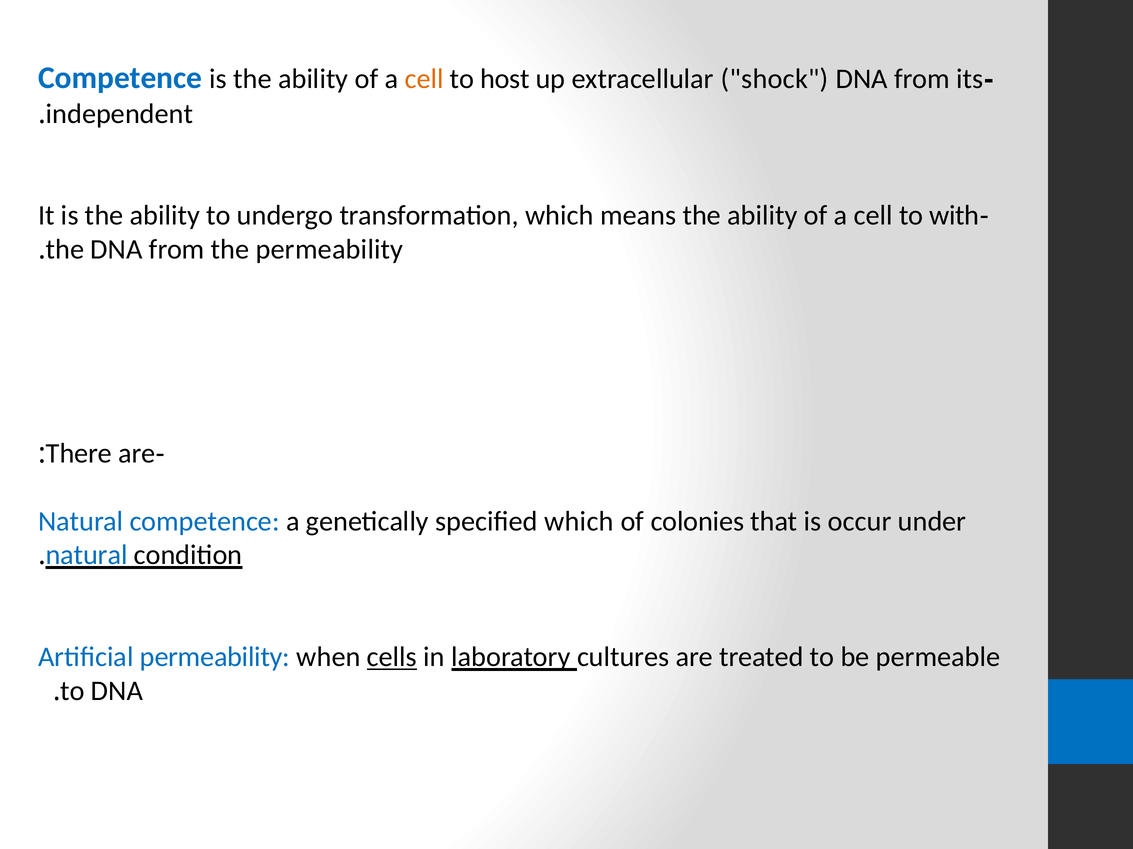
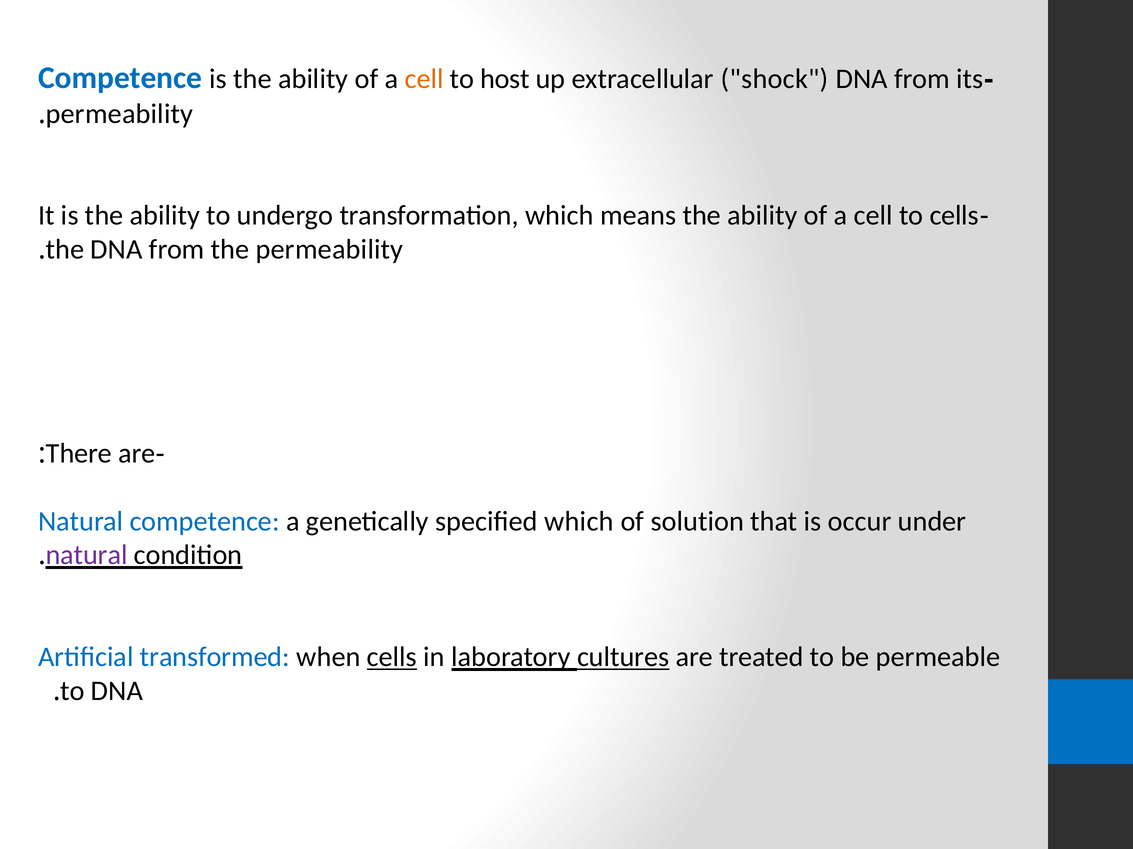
independent: independent -> permeability (119, 114)
to with: with -> cells (954, 216)
colonies: colonies -> solution (697, 522)
natural colour: blue -> purple (87, 556)
Artificial permeability: permeability -> transformed (215, 658)
cultures underline: none -> present (623, 658)
